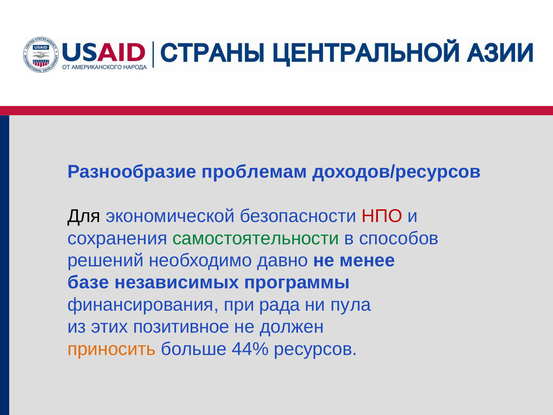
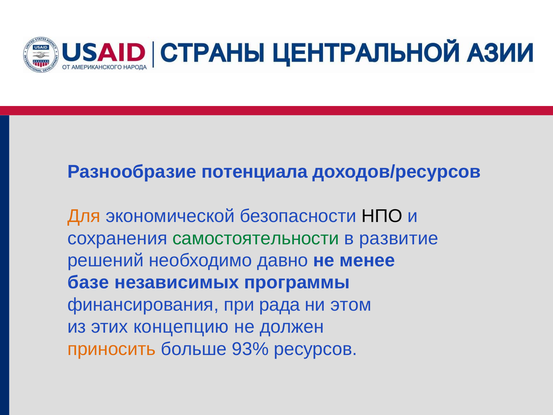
проблемам: проблемам -> потенциала (255, 172)
Для colour: black -> orange (84, 216)
НПО colour: red -> black (382, 216)
способов: способов -> развитие (399, 238)
пула: пула -> этом (351, 304)
позитивное: позитивное -> концепцию (181, 327)
44%: 44% -> 93% (250, 349)
